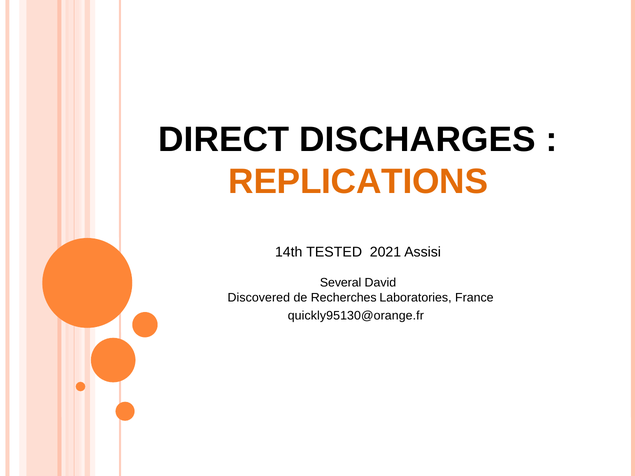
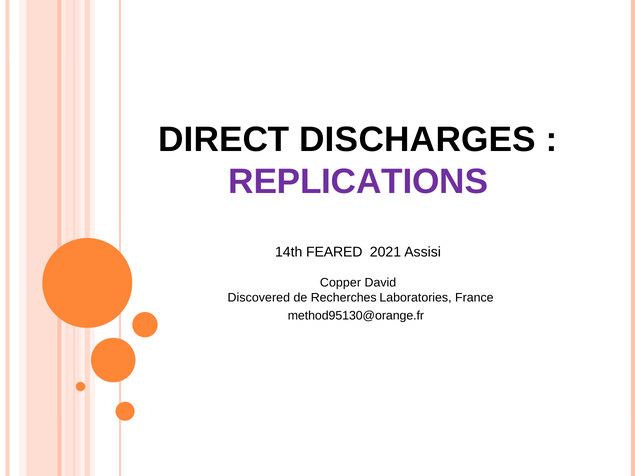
REPLICATIONS colour: orange -> purple (358, 182)
TESTED: TESTED -> FEARED (334, 252)
Several: Several -> Copper (341, 283)
quickly95130@orange.fr: quickly95130@orange.fr -> method95130@orange.fr (356, 316)
